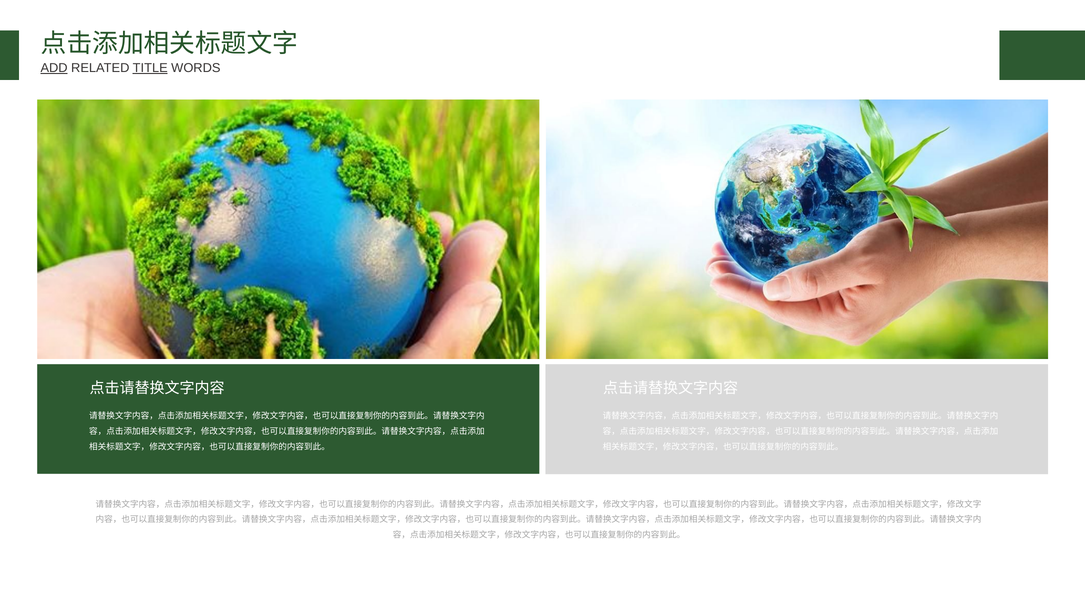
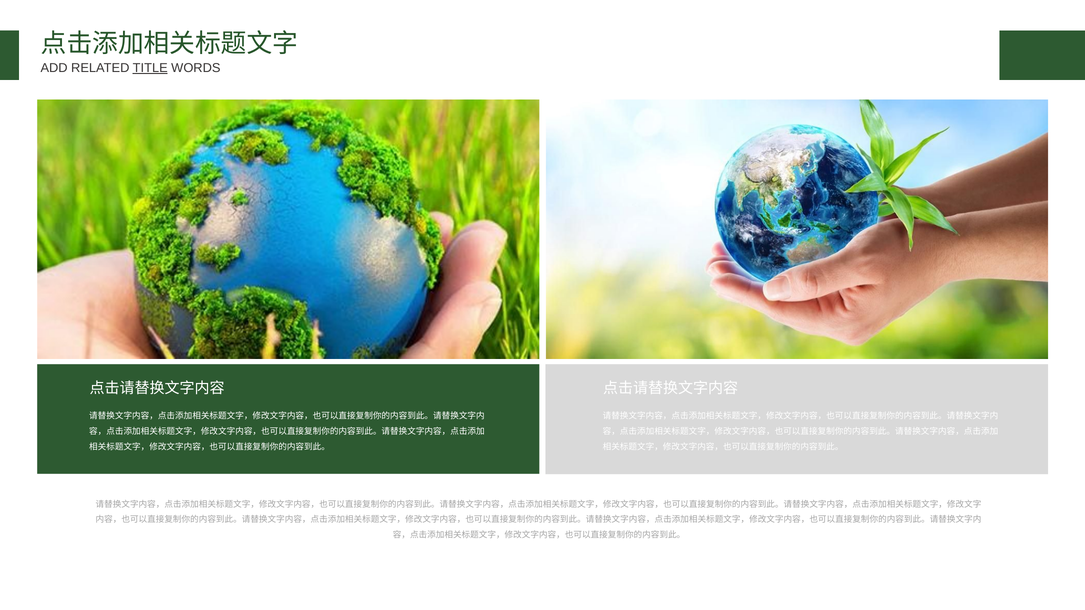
ADD underline: present -> none (54, 68)
